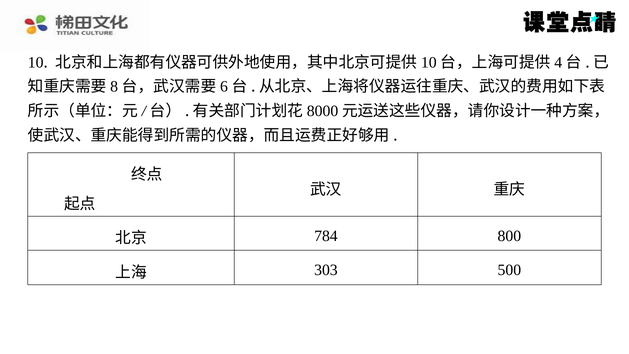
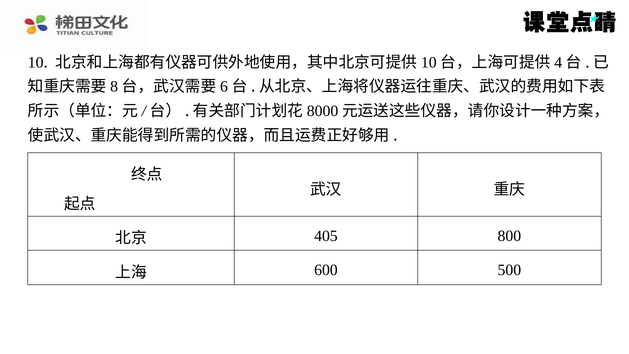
784: 784 -> 405 (326, 236)
303: 303 -> 600 (326, 270)
